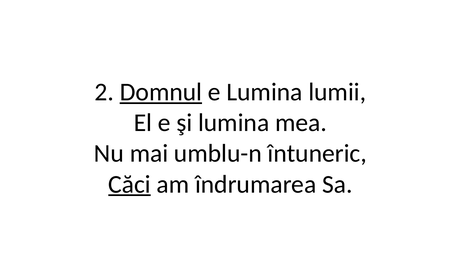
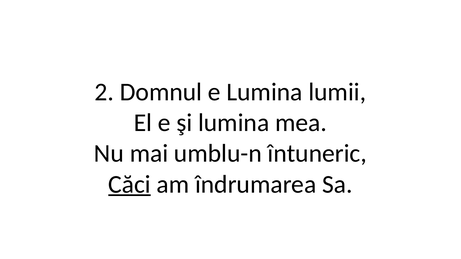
Domnul underline: present -> none (161, 92)
